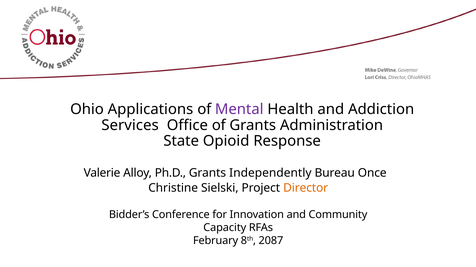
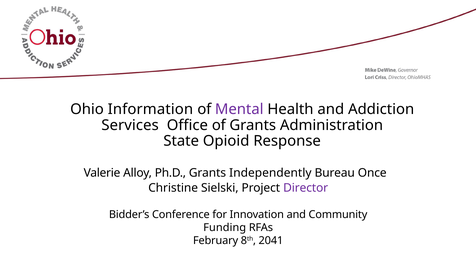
Applications: Applications -> Information (150, 110)
Director colour: orange -> purple (306, 188)
Capacity: Capacity -> Funding (225, 228)
2087: 2087 -> 2041 (271, 241)
